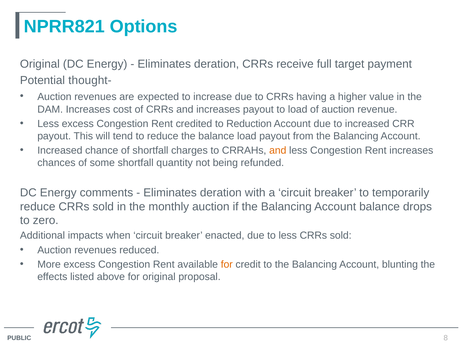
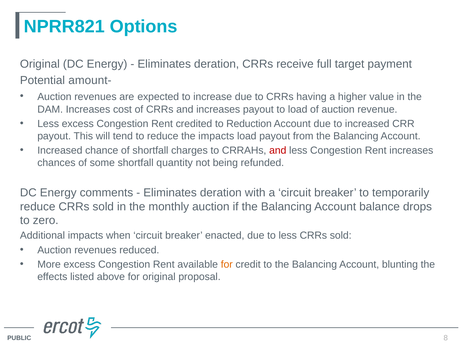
thought-: thought- -> amount- (90, 80)
the balance: balance -> impacts (216, 136)
and colour: orange -> red (278, 151)
